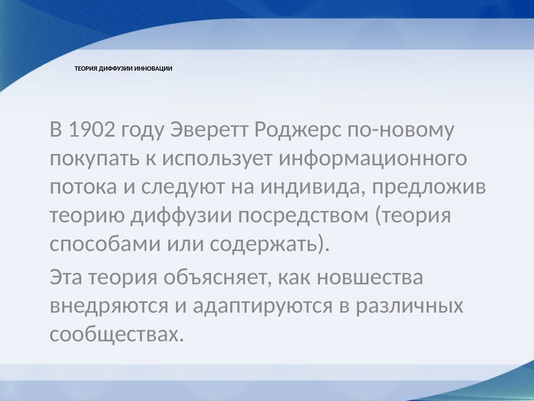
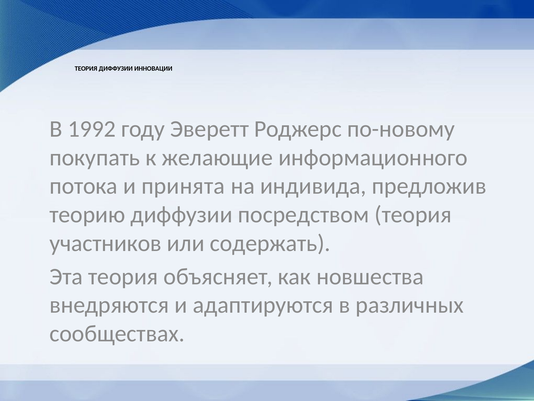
1902: 1902 -> 1992 (92, 129)
использует: использует -> желающие (217, 157)
следуют: следуют -> принята (183, 186)
способами: способами -> участников (105, 243)
